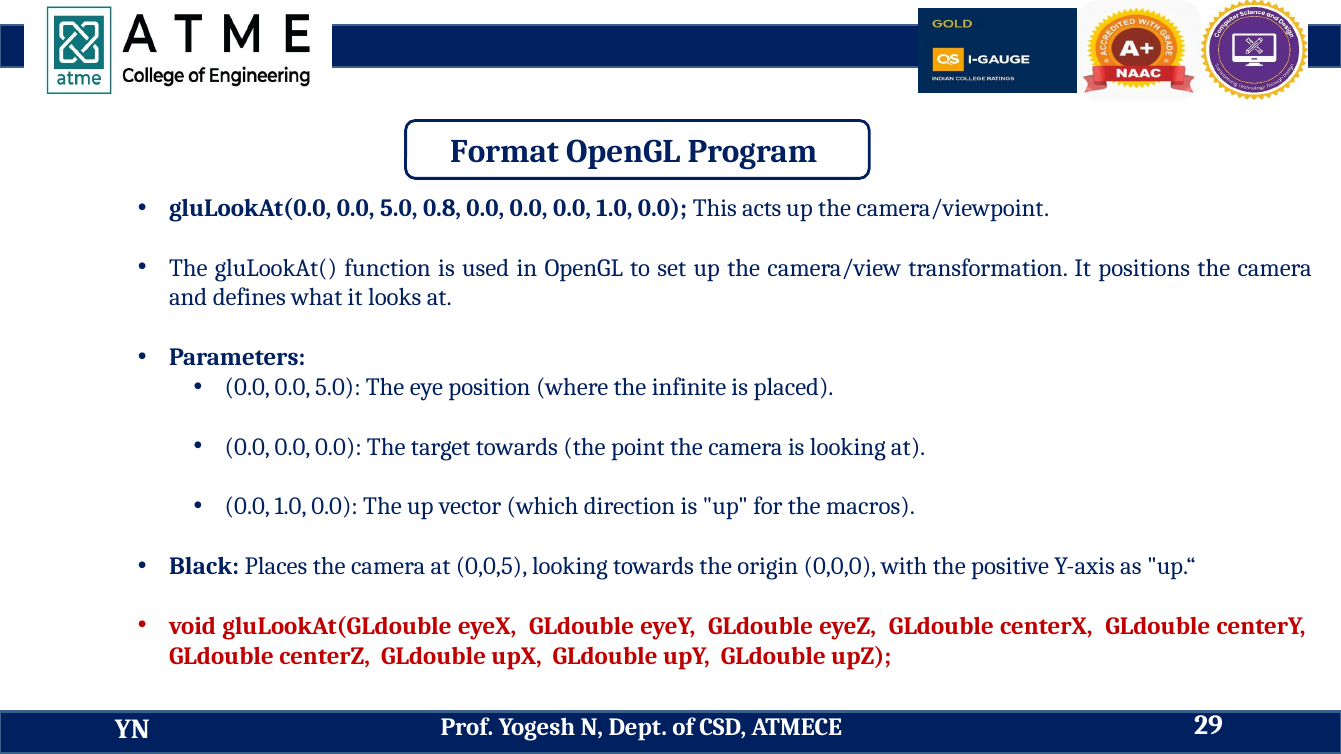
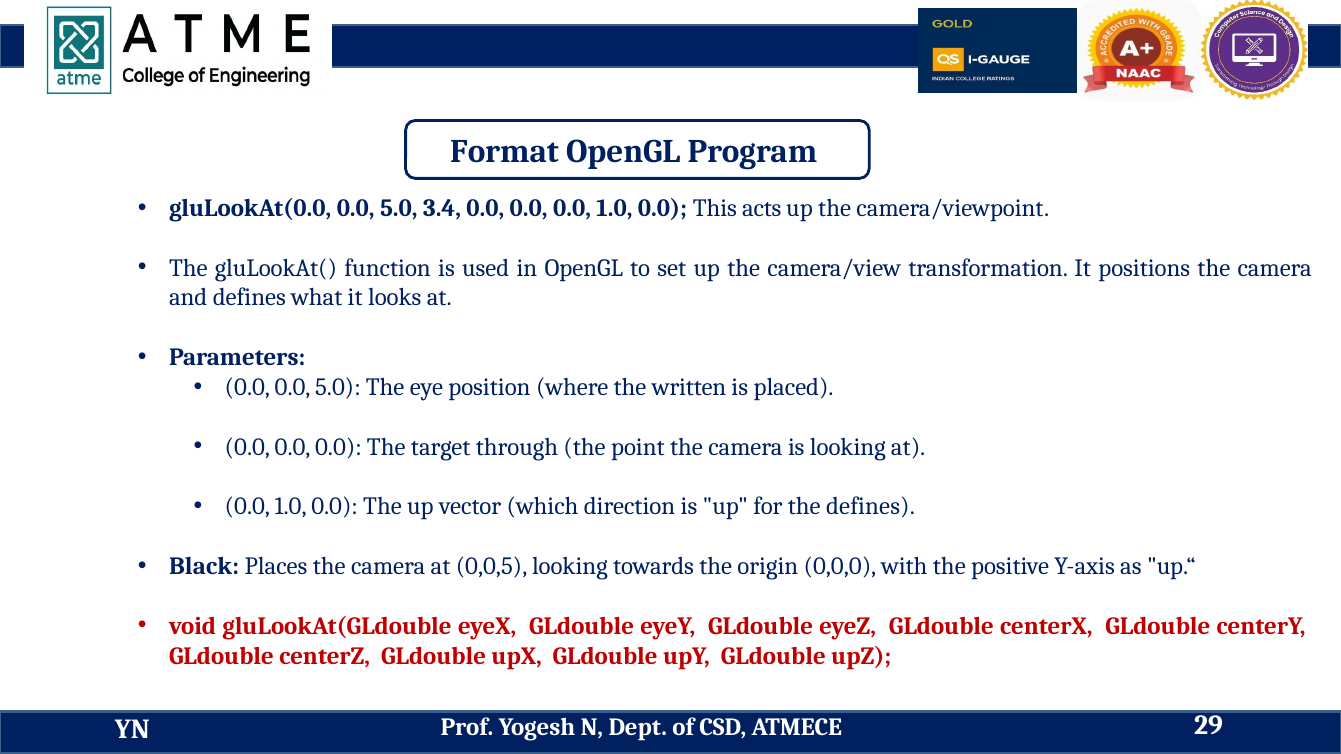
0.8: 0.8 -> 3.4 (442, 208)
infinite: infinite -> written (689, 387)
target towards: towards -> through (517, 447)
the macros: macros -> defines (871, 507)
